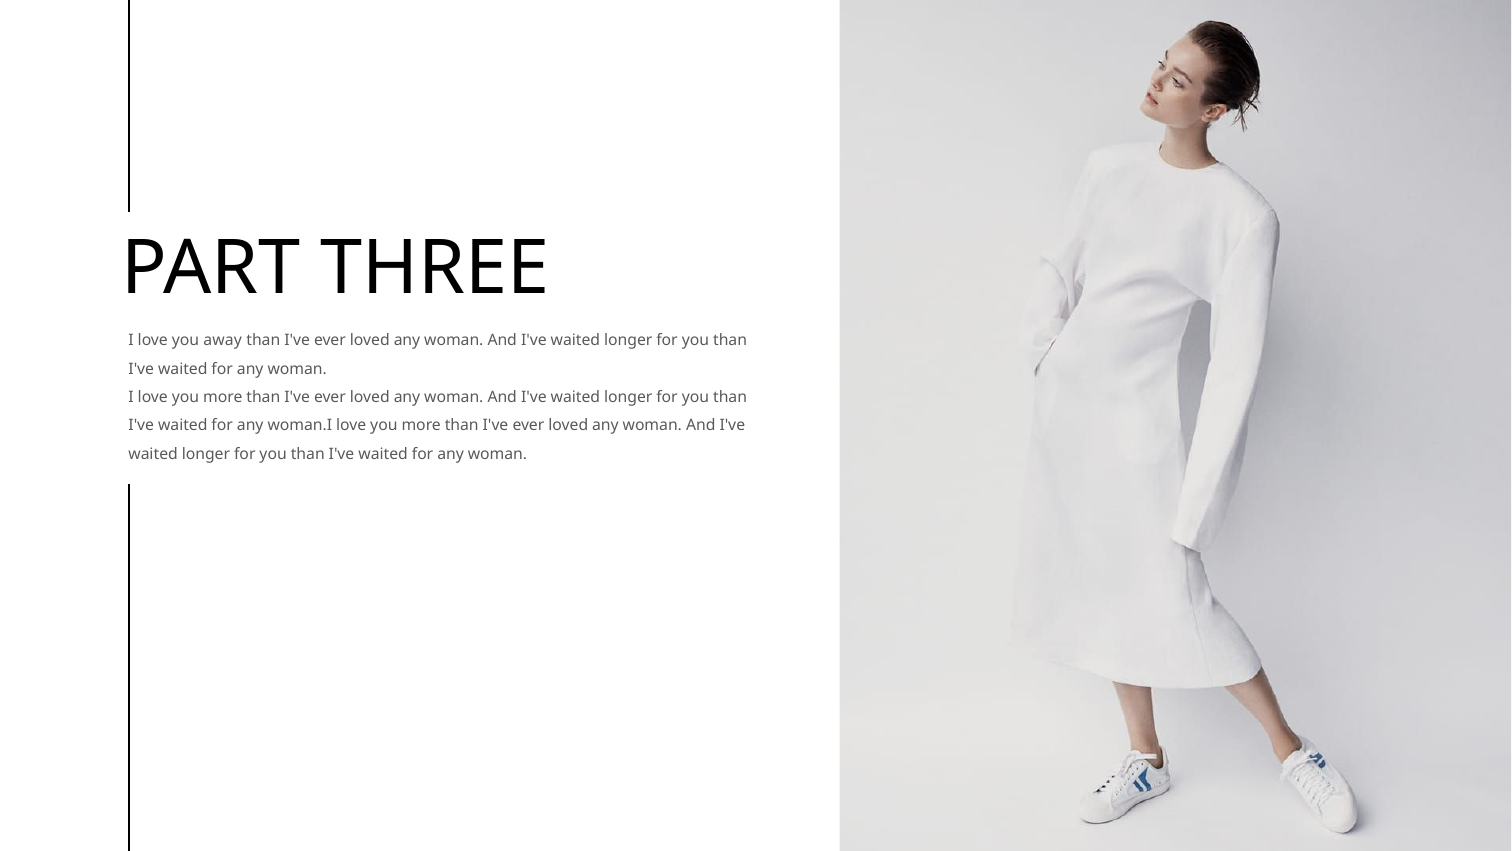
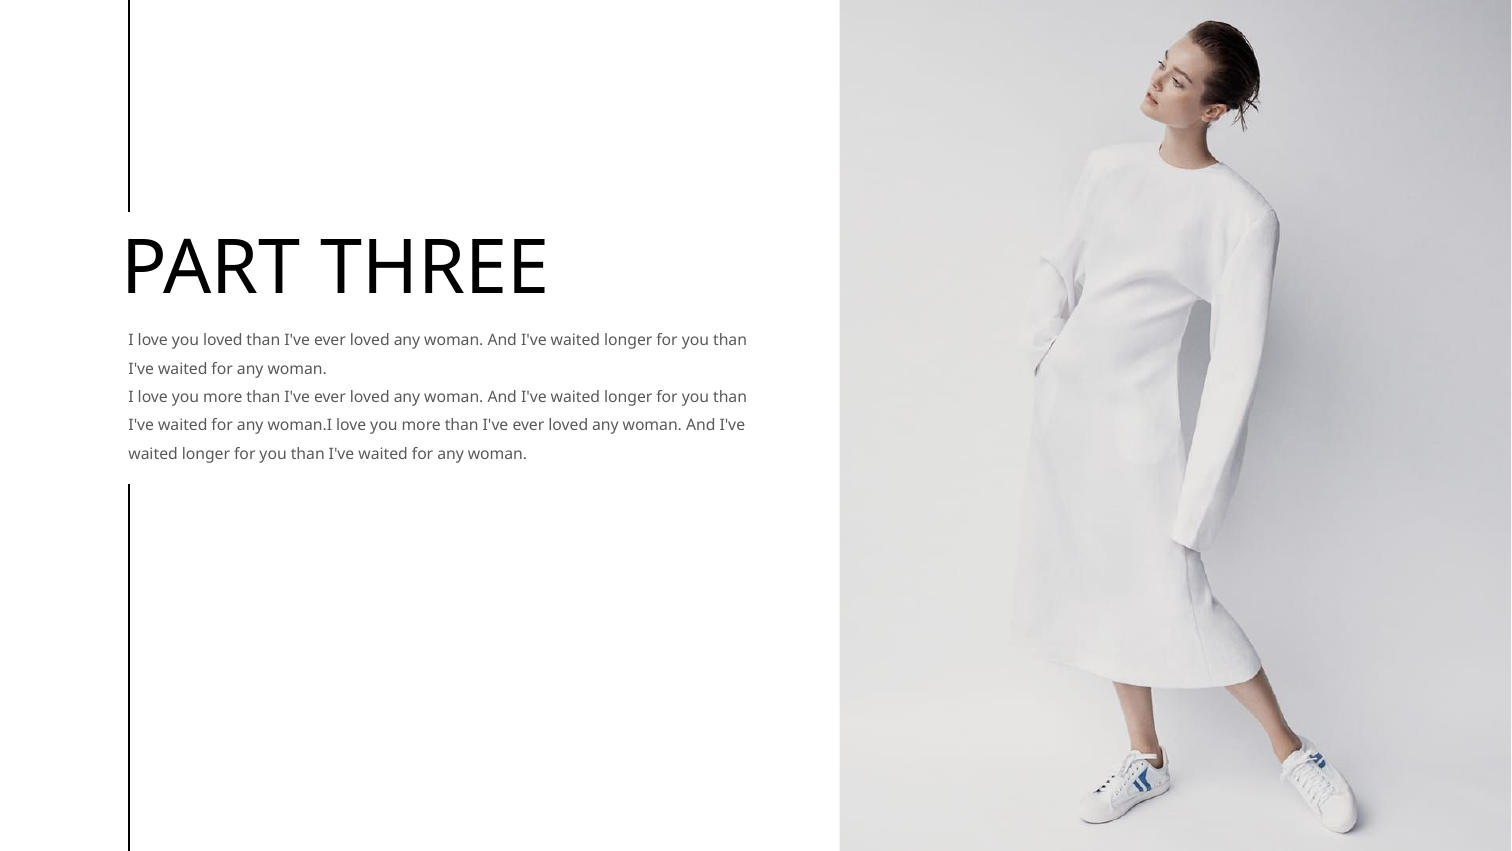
you away: away -> loved (223, 340)
